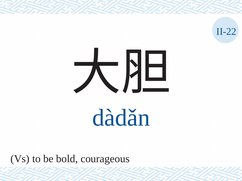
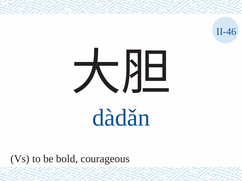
II-22: II-22 -> II-46 (226, 32)
